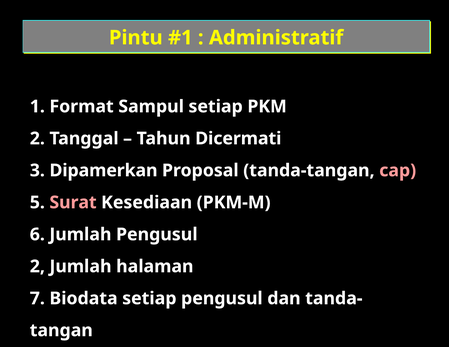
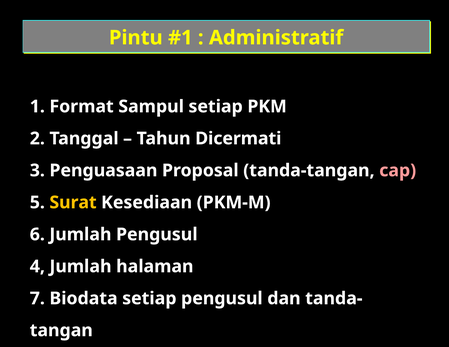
Dipamerkan: Dipamerkan -> Penguasaan (103, 170)
Surat colour: pink -> yellow (73, 202)
2: 2 -> 4 (37, 266)
